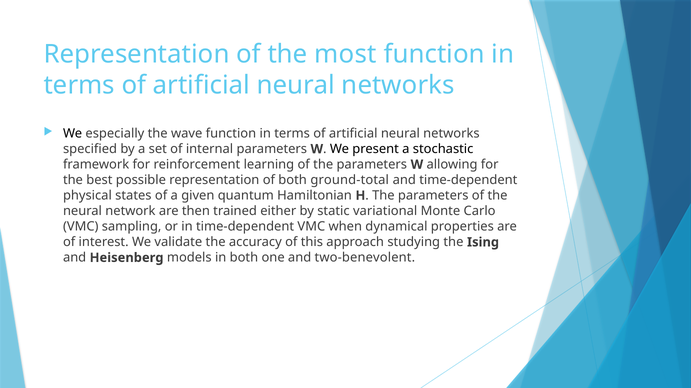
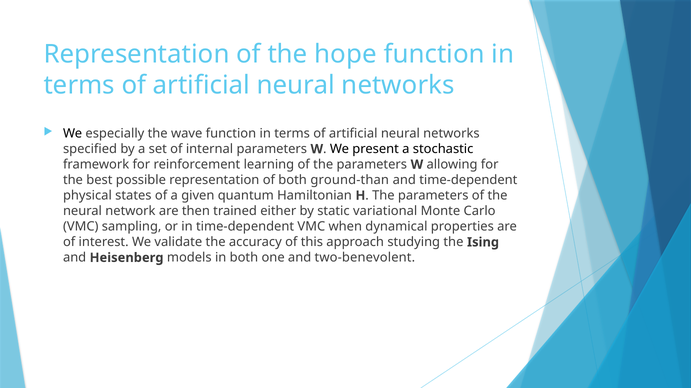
most: most -> hope (346, 54)
ground-total: ground-total -> ground-than (350, 180)
